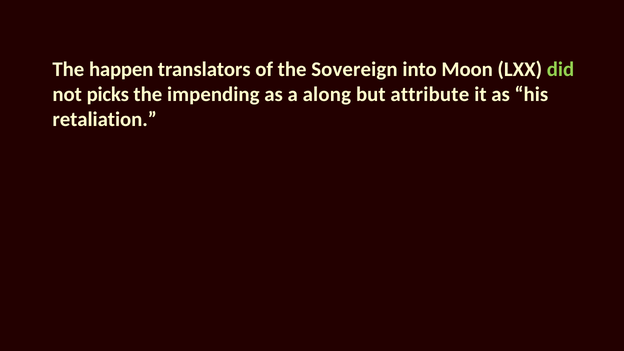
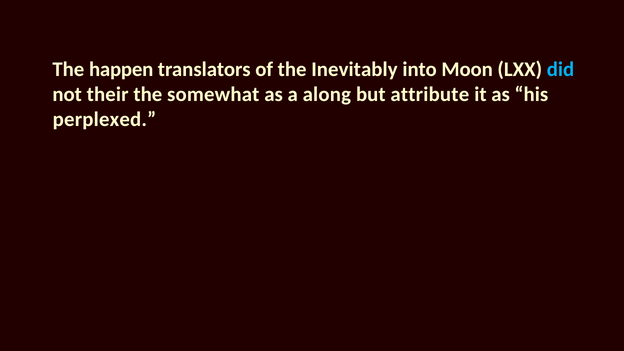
Sovereign: Sovereign -> Inevitably (354, 70)
did colour: light green -> light blue (561, 70)
picks: picks -> their (108, 95)
impending: impending -> somewhat (213, 95)
retaliation: retaliation -> perplexed (105, 120)
